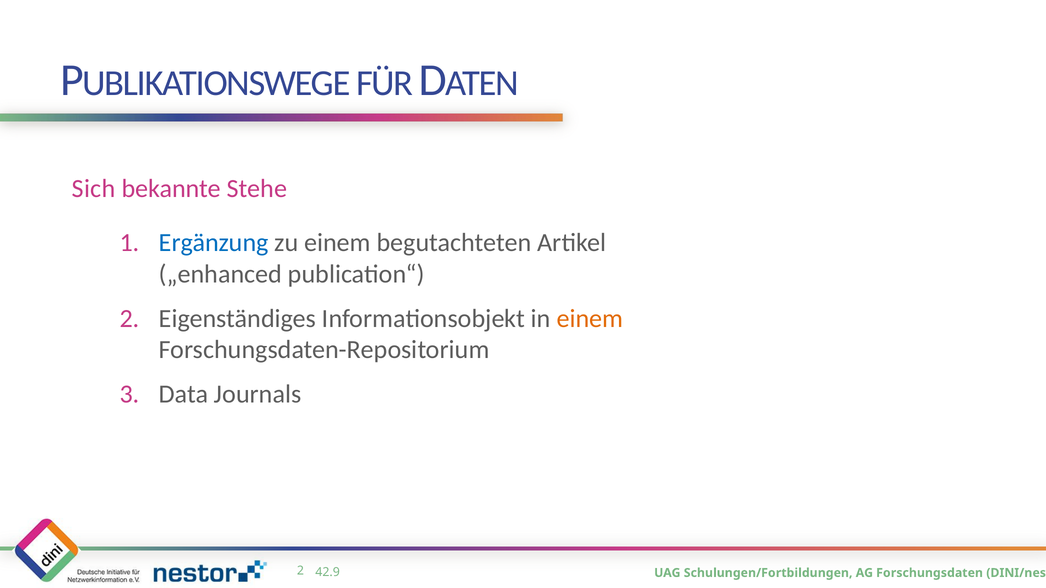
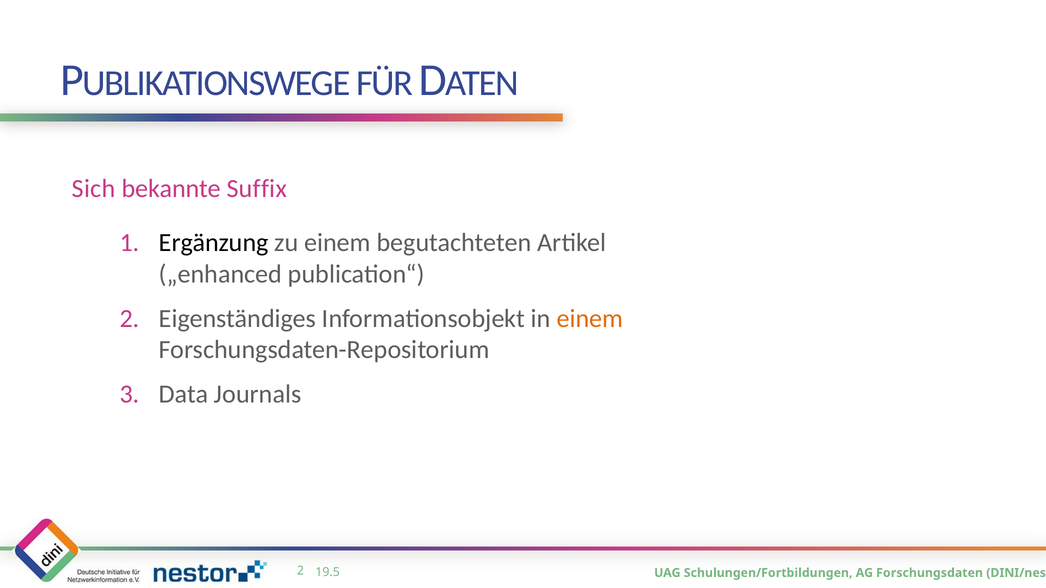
Stehe: Stehe -> Suffix (257, 189)
Ergänzung colour: blue -> black (214, 243)
42.9: 42.9 -> 19.5 (328, 573)
